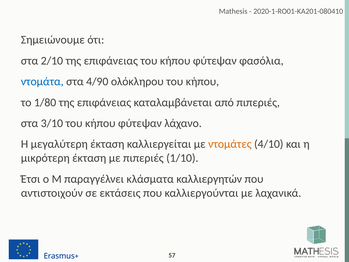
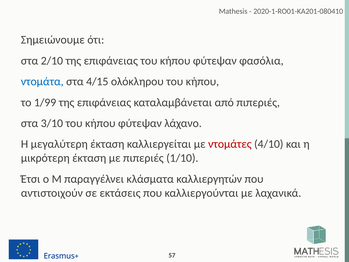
4/90: 4/90 -> 4/15 (97, 82)
1/80: 1/80 -> 1/99 (45, 102)
ντομάτες colour: orange -> red (230, 144)
